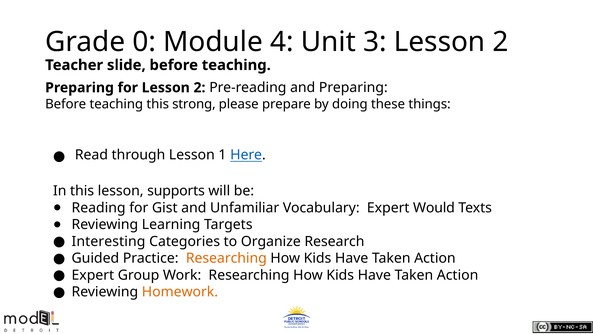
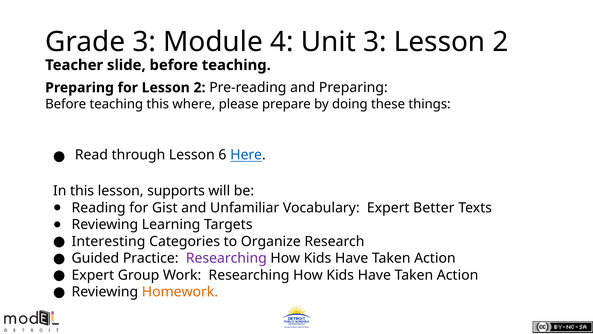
Grade 0: 0 -> 3 (144, 42)
strong: strong -> where (194, 104)
1: 1 -> 6 (222, 155)
Would: Would -> Better (434, 207)
Researching colour: orange -> purple (226, 258)
